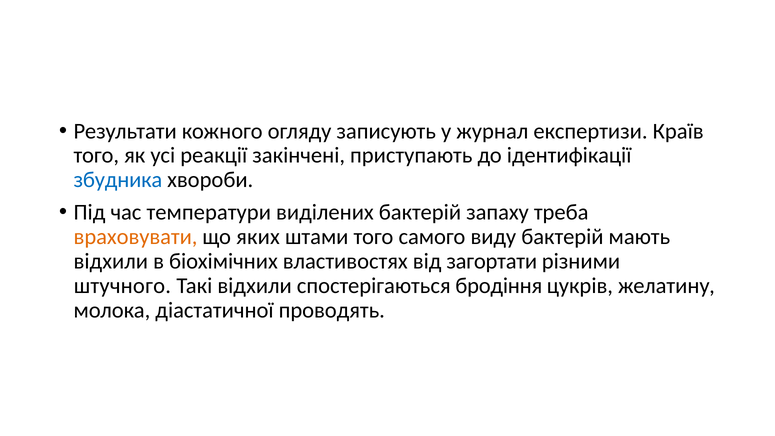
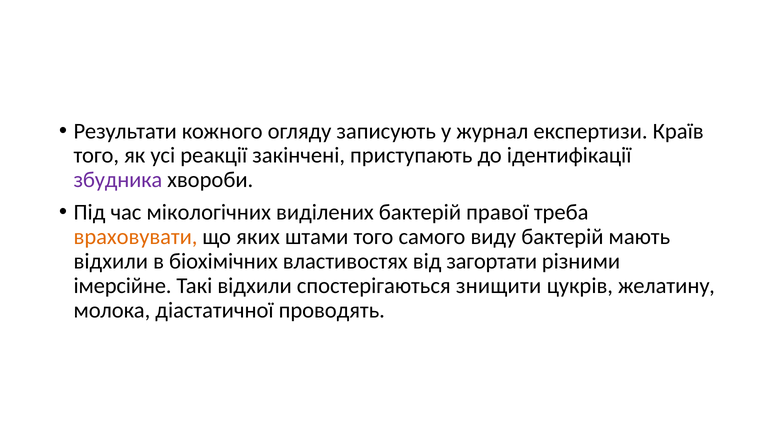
збудника colour: blue -> purple (118, 180)
температури: температури -> мікологічних (209, 212)
запаху: запаху -> правої (497, 212)
штучного: штучного -> імерсійне (123, 286)
бродіння: бродіння -> знищити (499, 286)
